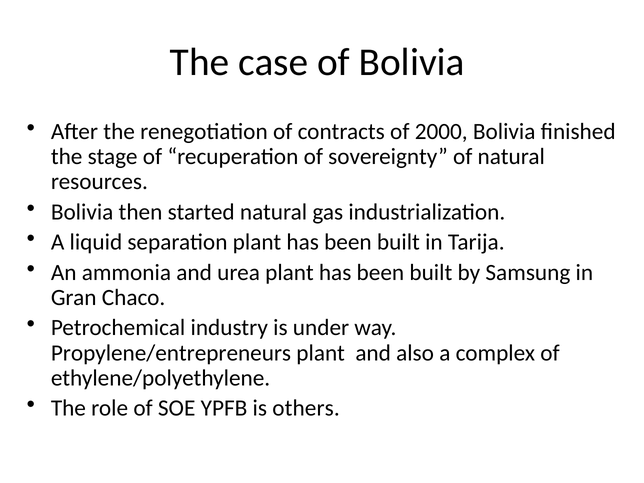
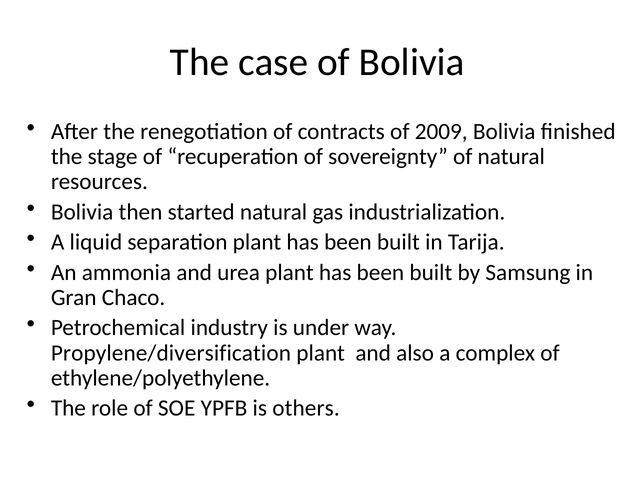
2000: 2000 -> 2009 (441, 131)
Propylene/entrepreneurs: Propylene/entrepreneurs -> Propylene/diversification (171, 353)
